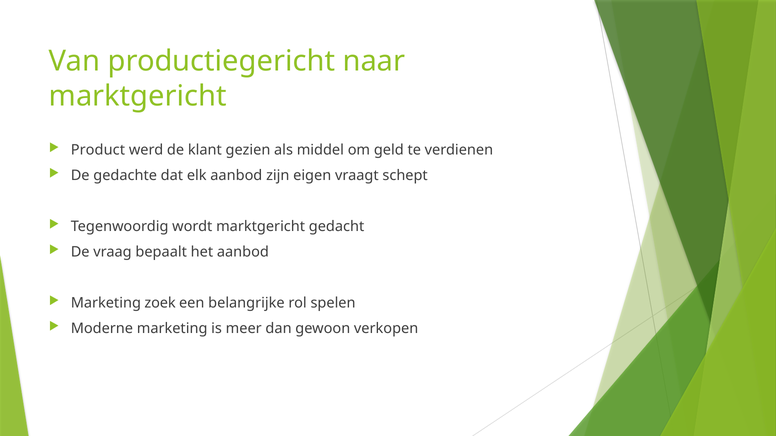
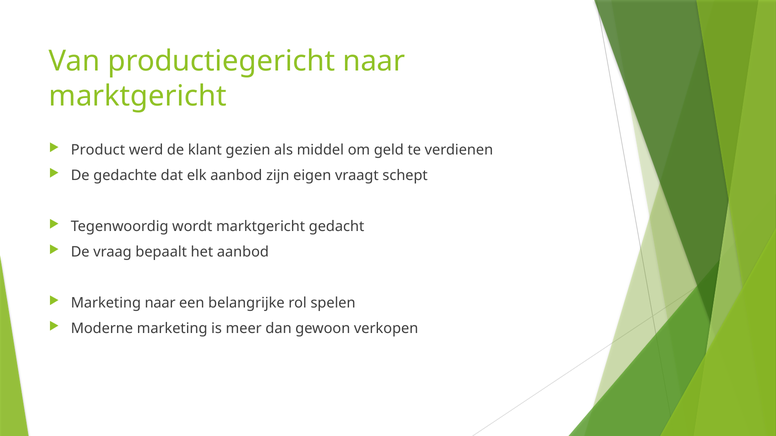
Marketing zoek: zoek -> naar (160, 303)
